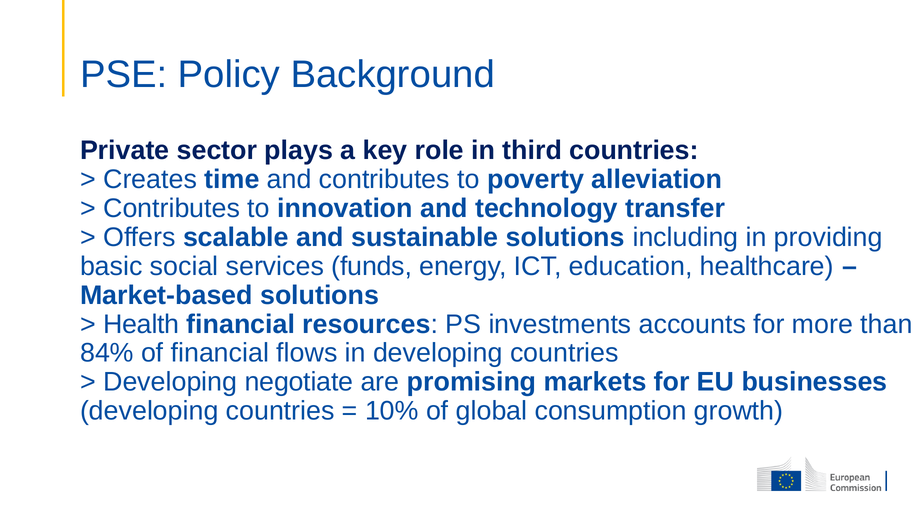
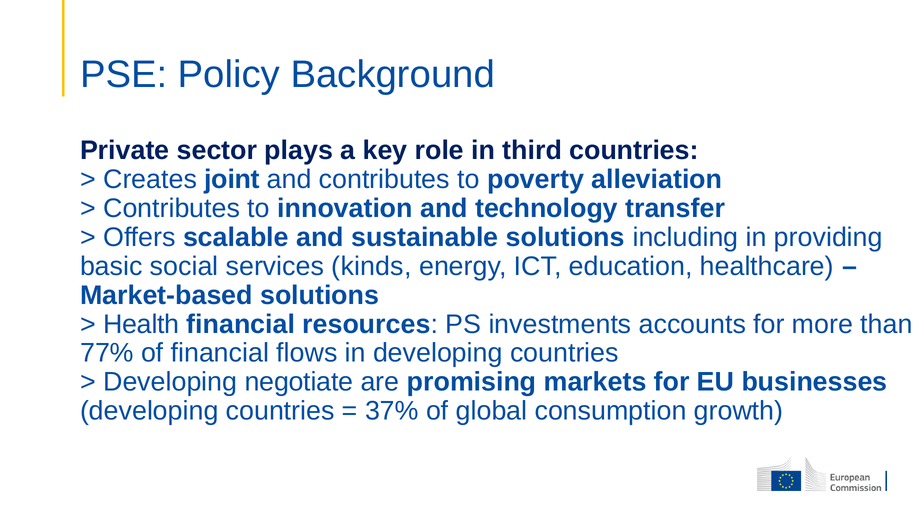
time: time -> joint (232, 179)
funds: funds -> kinds (371, 266)
84%: 84% -> 77% (107, 353)
10%: 10% -> 37% (392, 411)
